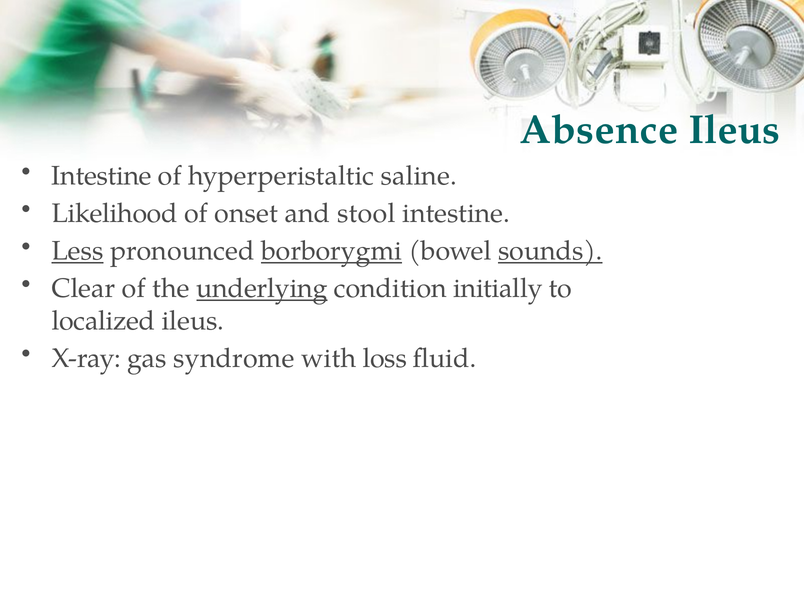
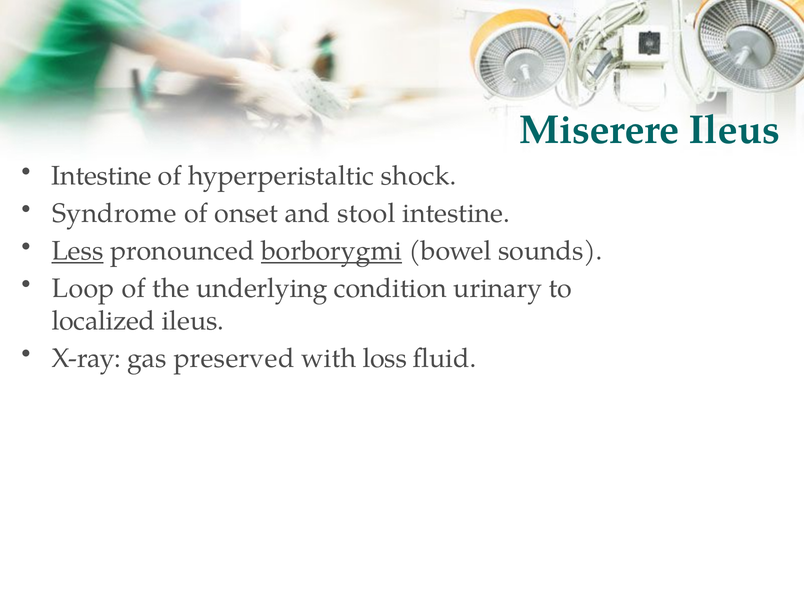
Absence: Absence -> Miserere (599, 130)
saline: saline -> shock (419, 176)
Likelihood: Likelihood -> Syndrome (114, 214)
sounds underline: present -> none (550, 251)
Clear: Clear -> Loop (83, 289)
underlying underline: present -> none (262, 289)
initially: initially -> urinary (498, 289)
syndrome: syndrome -> preserved (234, 358)
